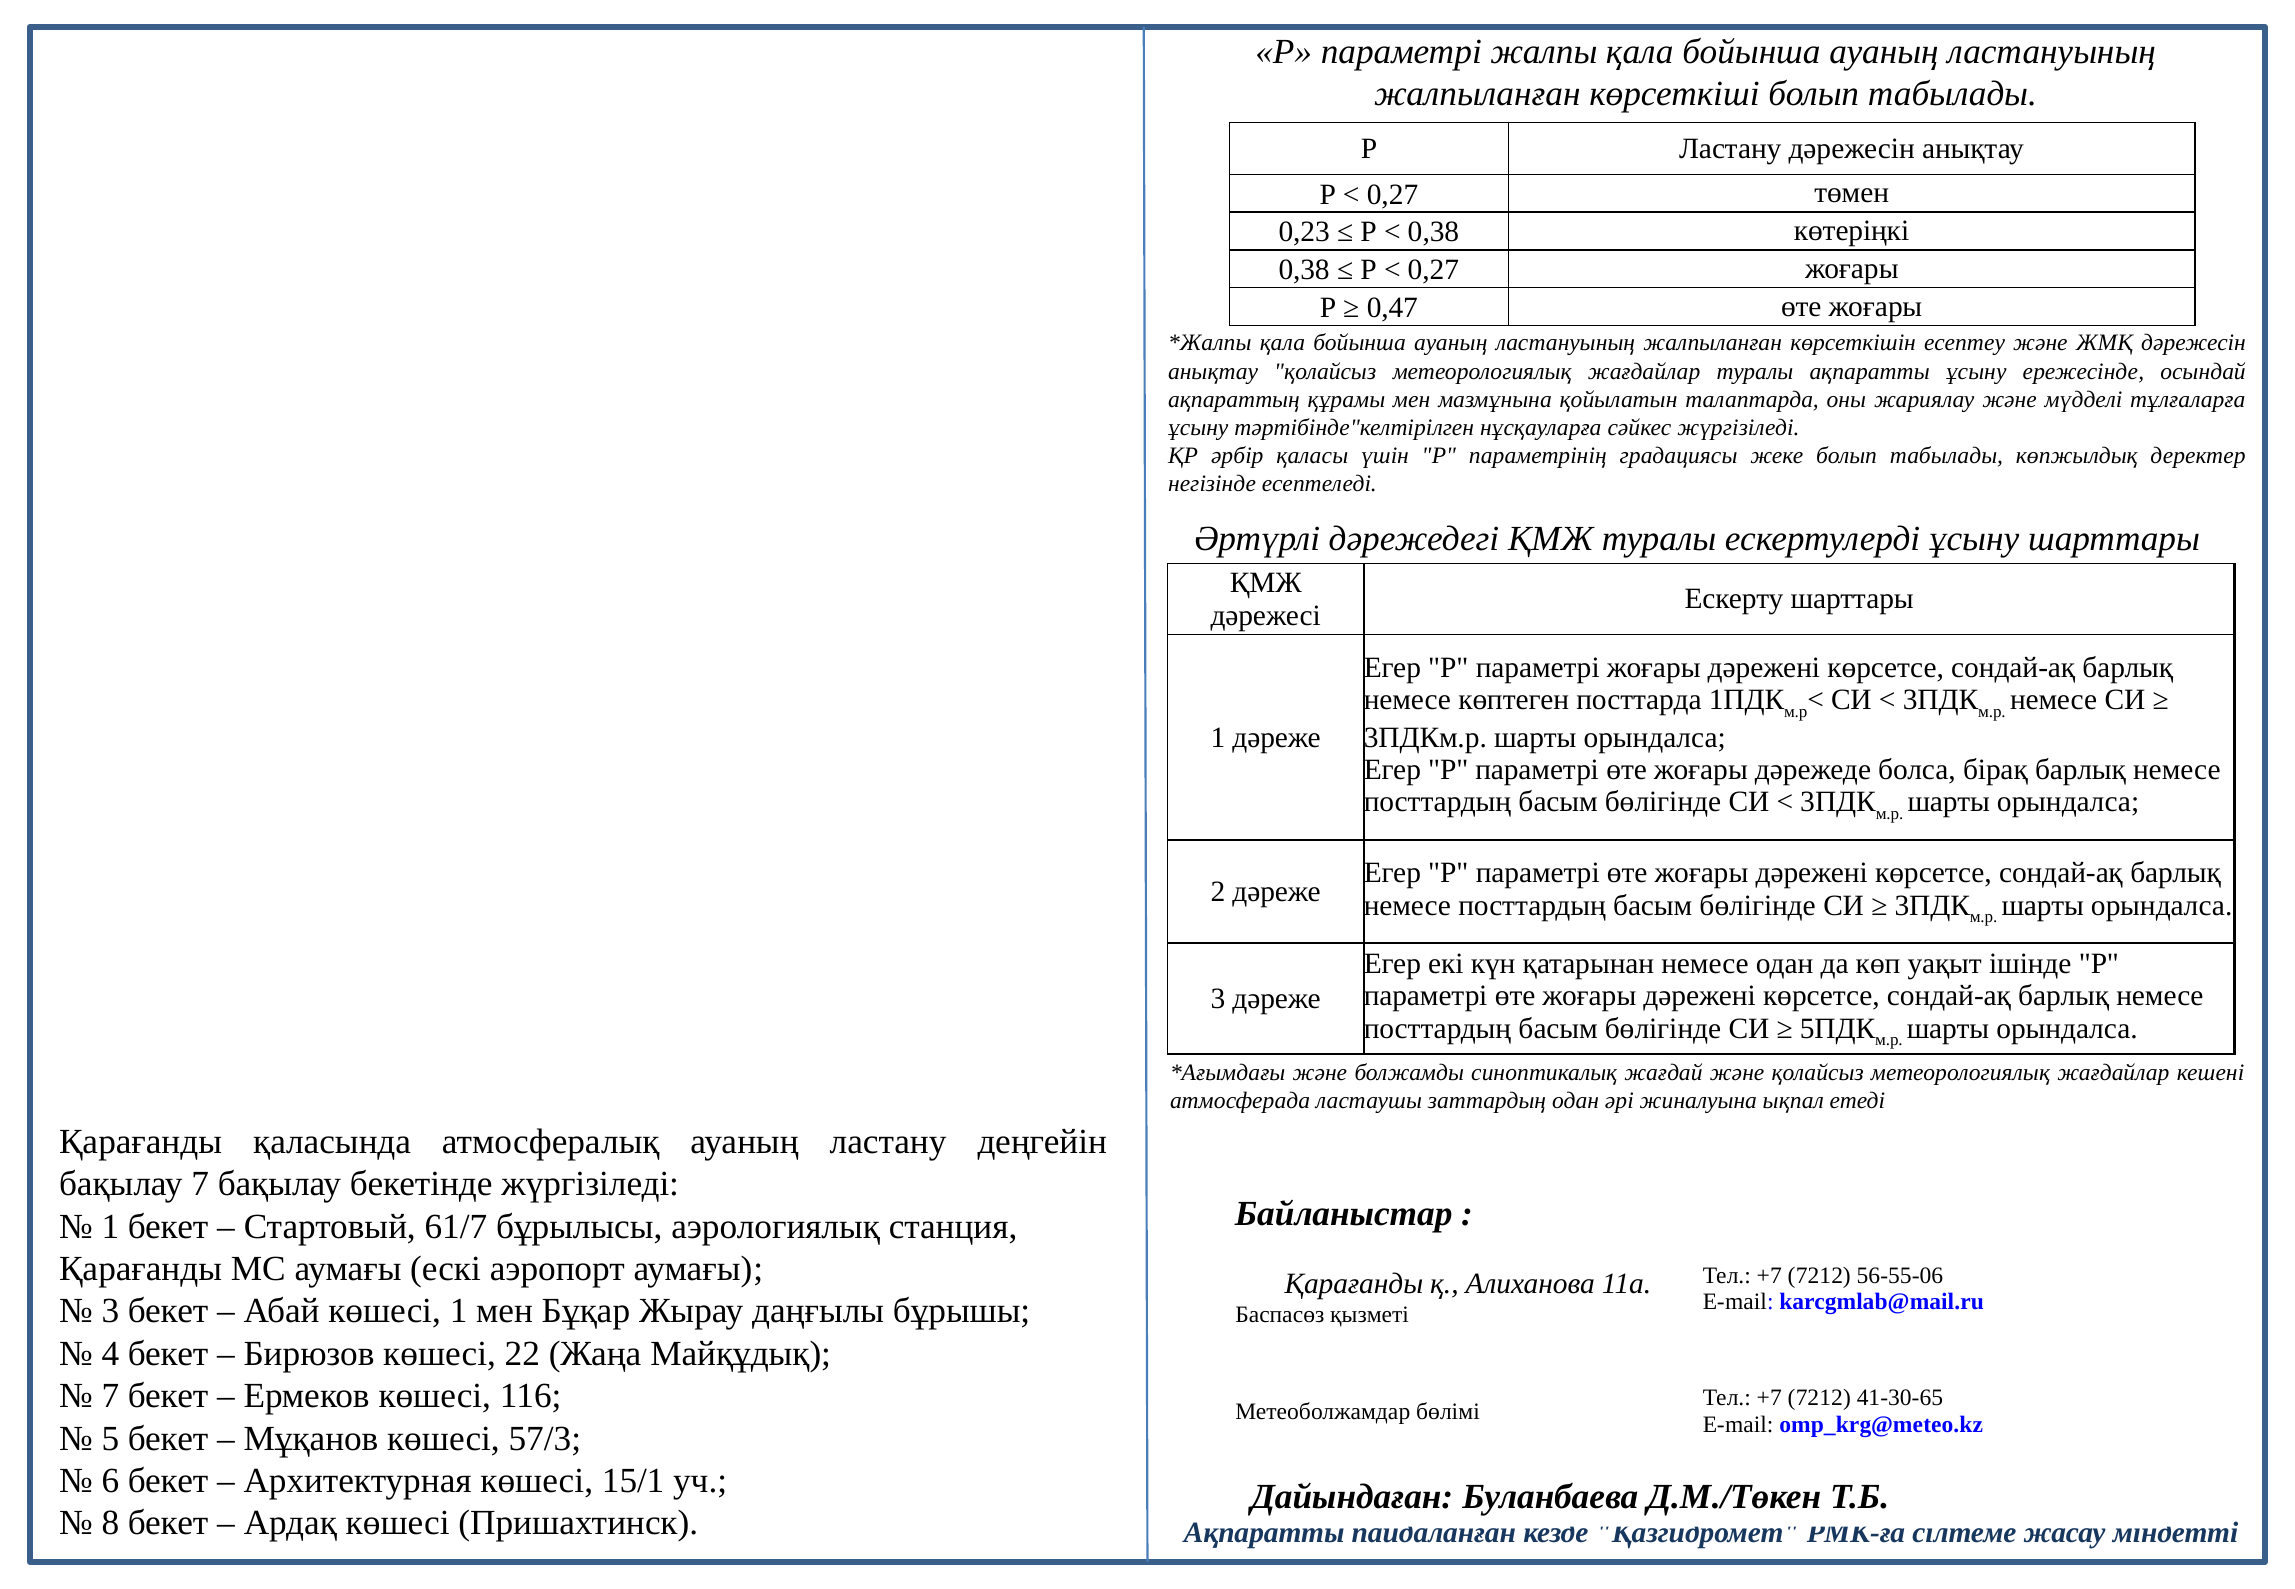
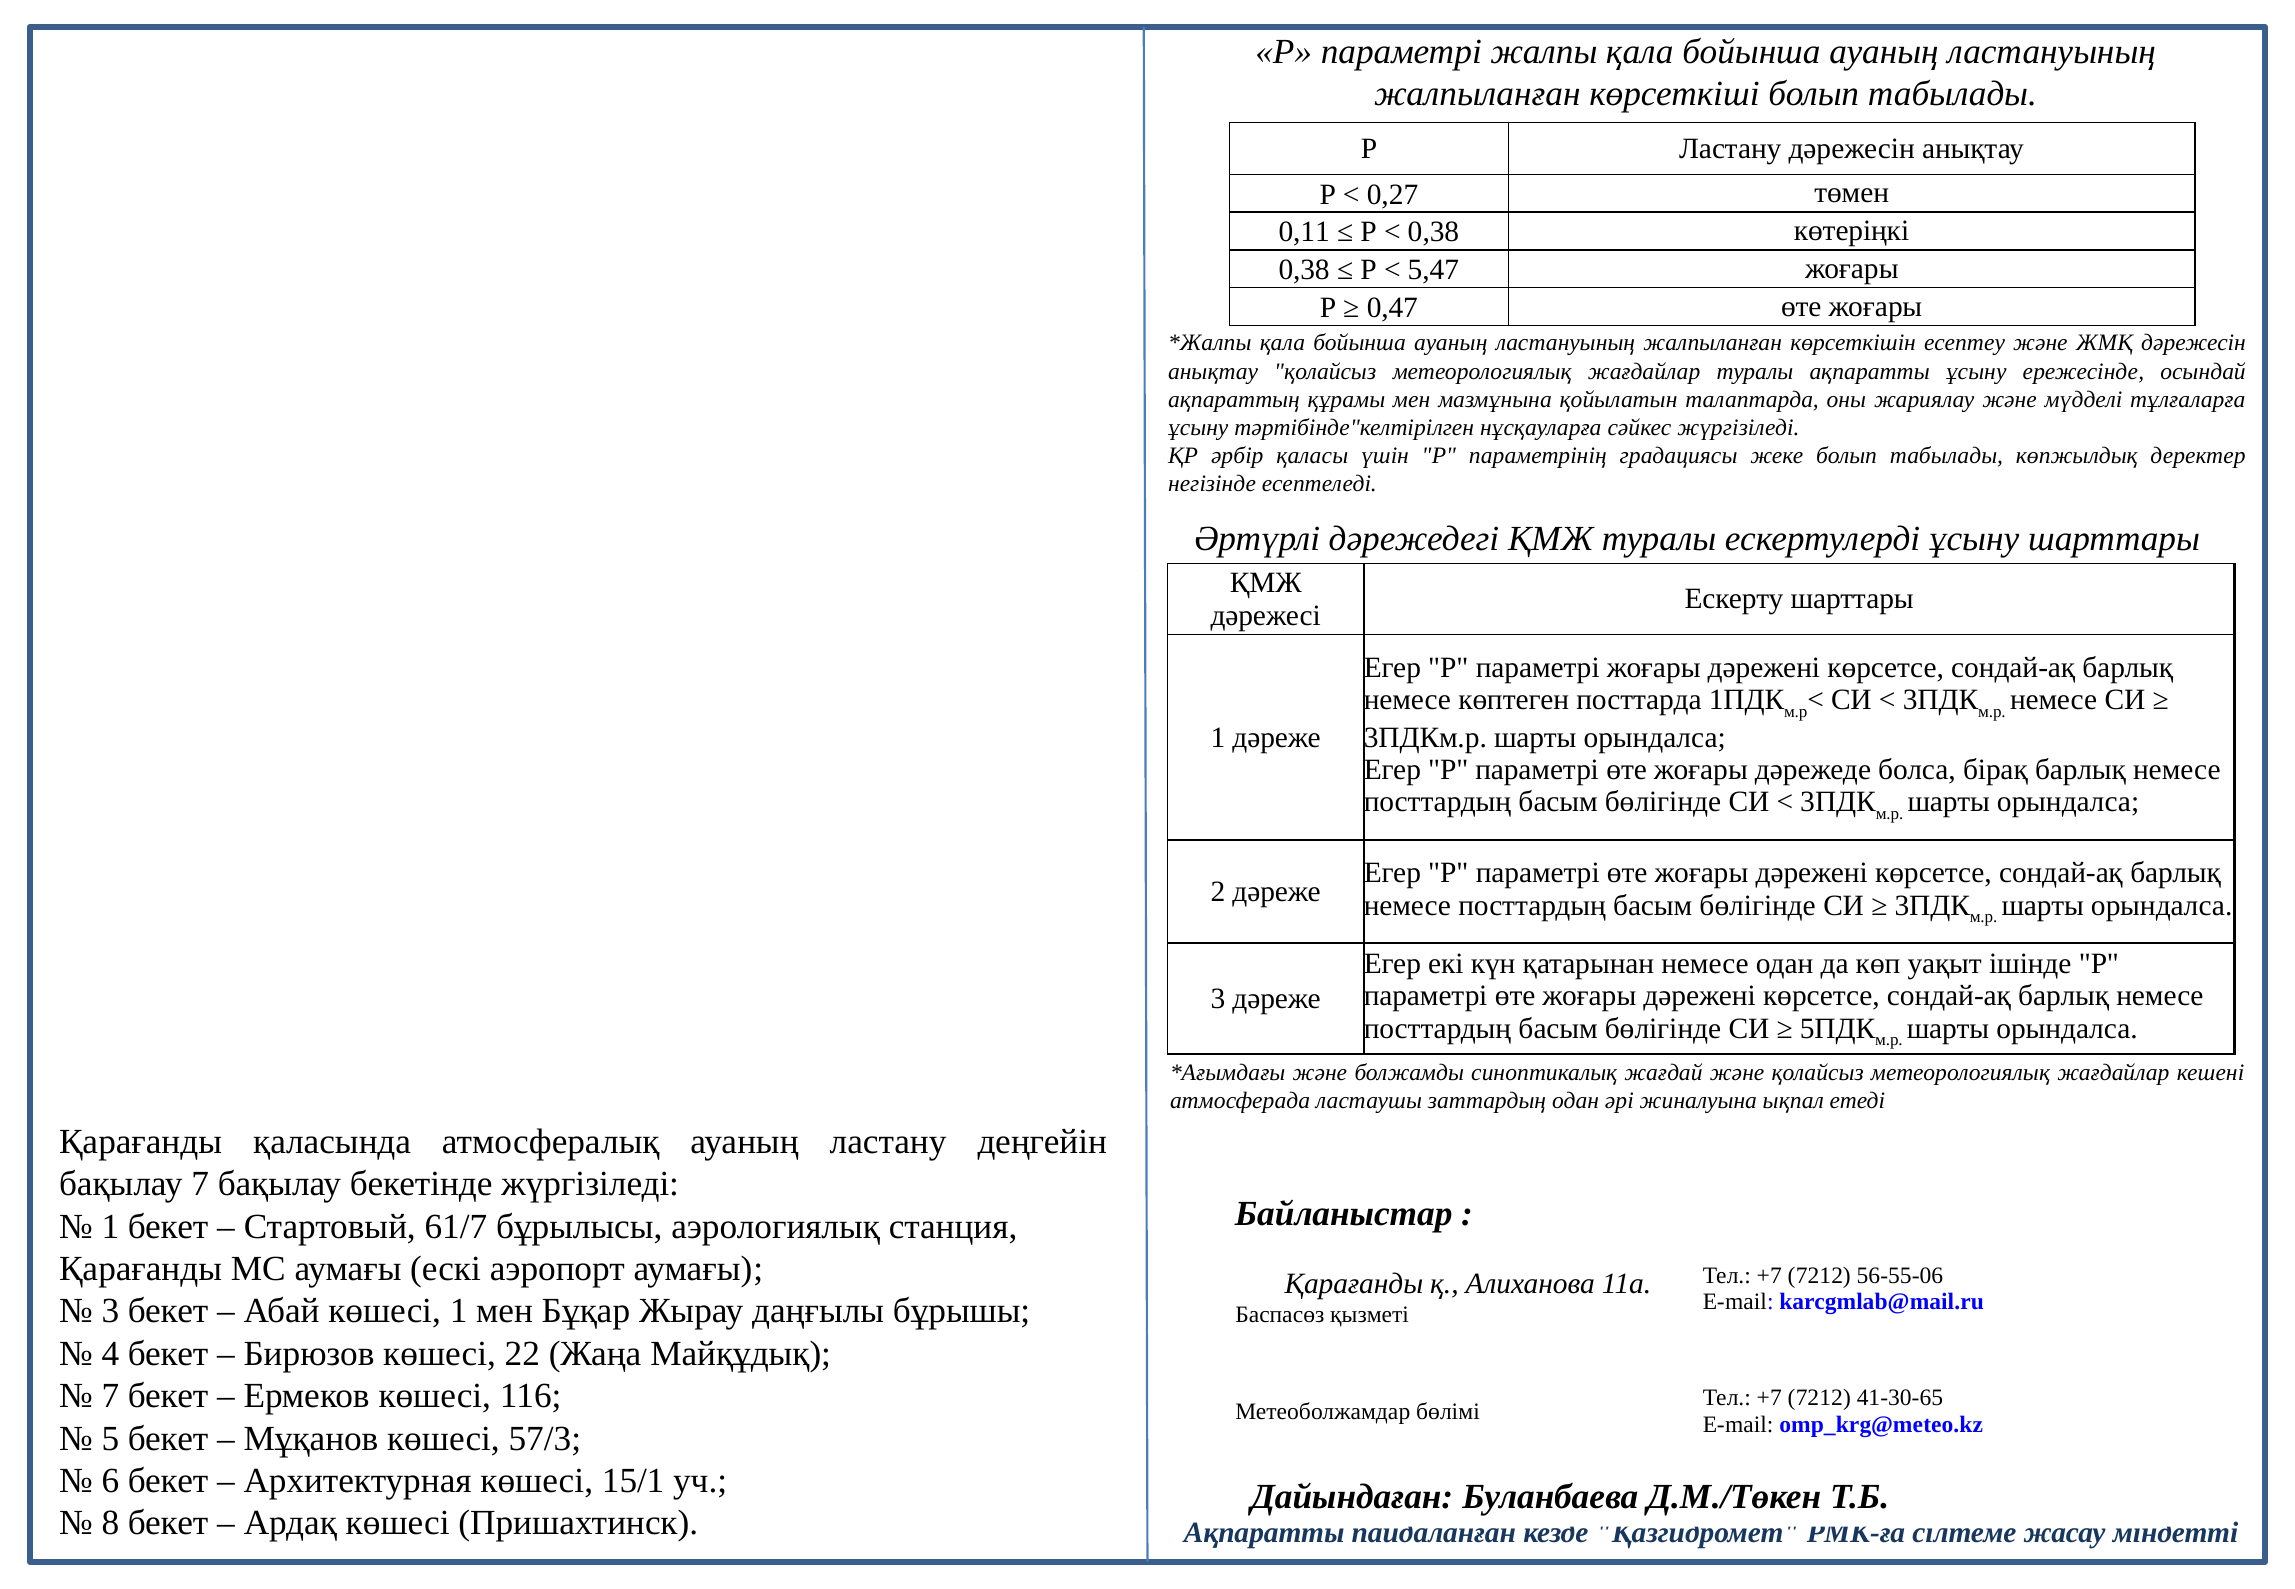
0,23: 0,23 -> 0,11 (1304, 232)
0,27: 0,27 -> 5,47 (1433, 270)
